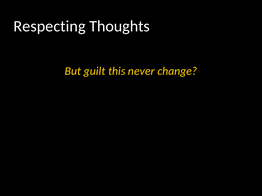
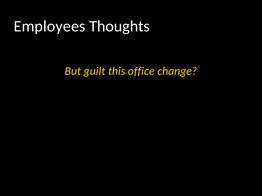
Respecting: Respecting -> Employees (50, 26)
never: never -> office (141, 71)
